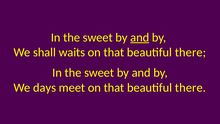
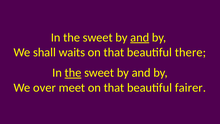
the underline: none -> present (73, 73)
days: days -> over (45, 87)
there: there -> fairer (190, 87)
